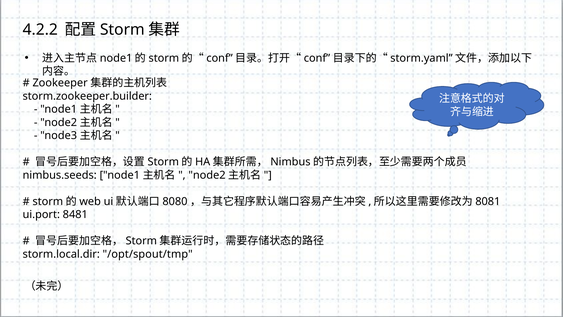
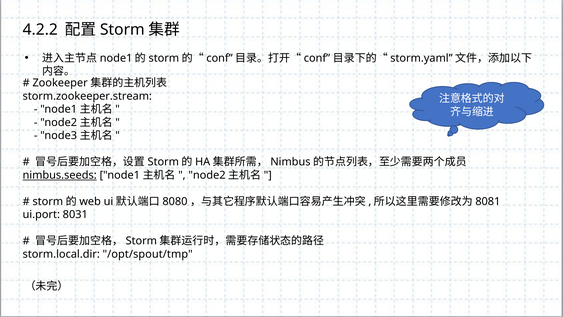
storm.zookeeper.builder: storm.zookeeper.builder -> storm.zookeeper.stream (87, 96)
nimbus.seeds underline: none -> present (60, 175)
8481: 8481 -> 8031 (75, 214)
